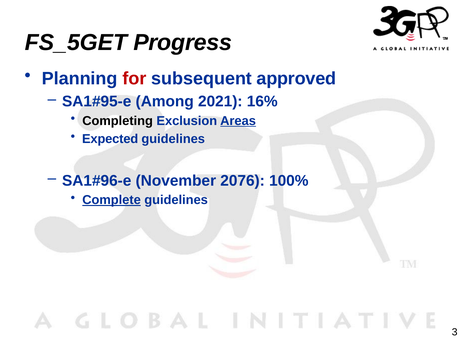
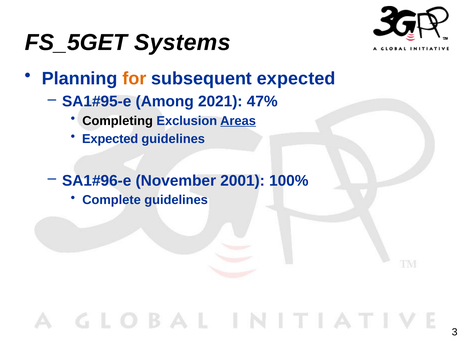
Progress: Progress -> Systems (182, 42)
for colour: red -> orange (134, 78)
subsequent approved: approved -> expected (296, 78)
16%: 16% -> 47% (262, 101)
2076: 2076 -> 2001 (243, 180)
Complete underline: present -> none (112, 200)
